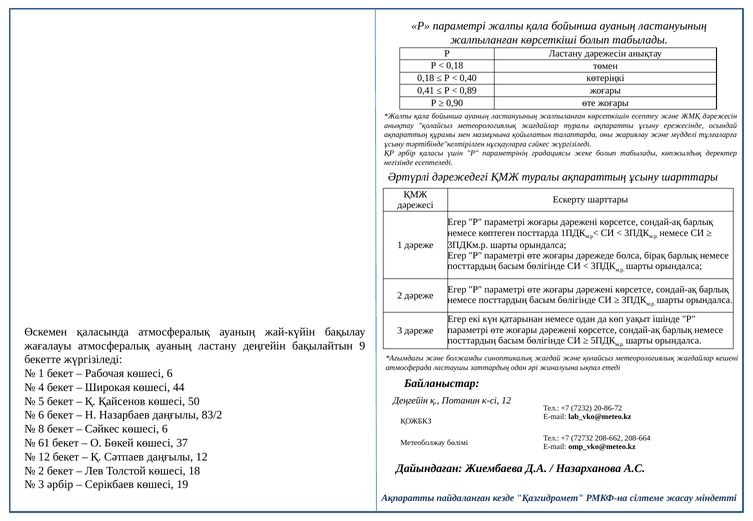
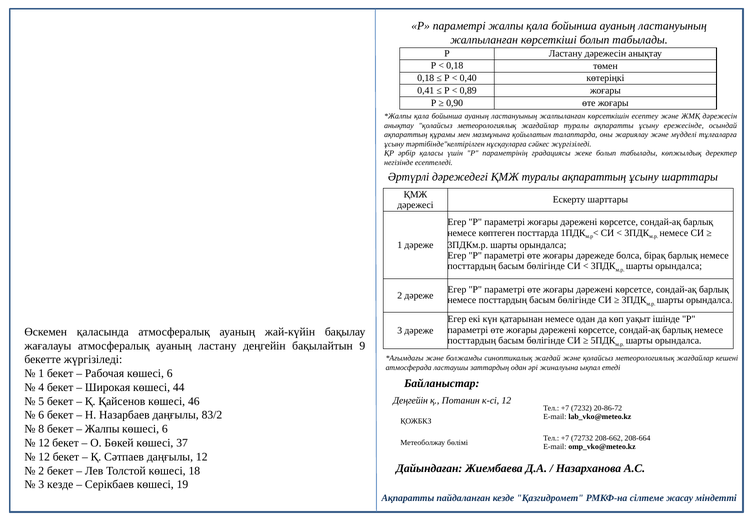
50: 50 -> 46 (194, 402)
Сәйкес: Сәйкес -> Жалпы (102, 429)
61: 61 -> 12 (44, 443)
3 әрбір: әрбір -> кезде (60, 485)
